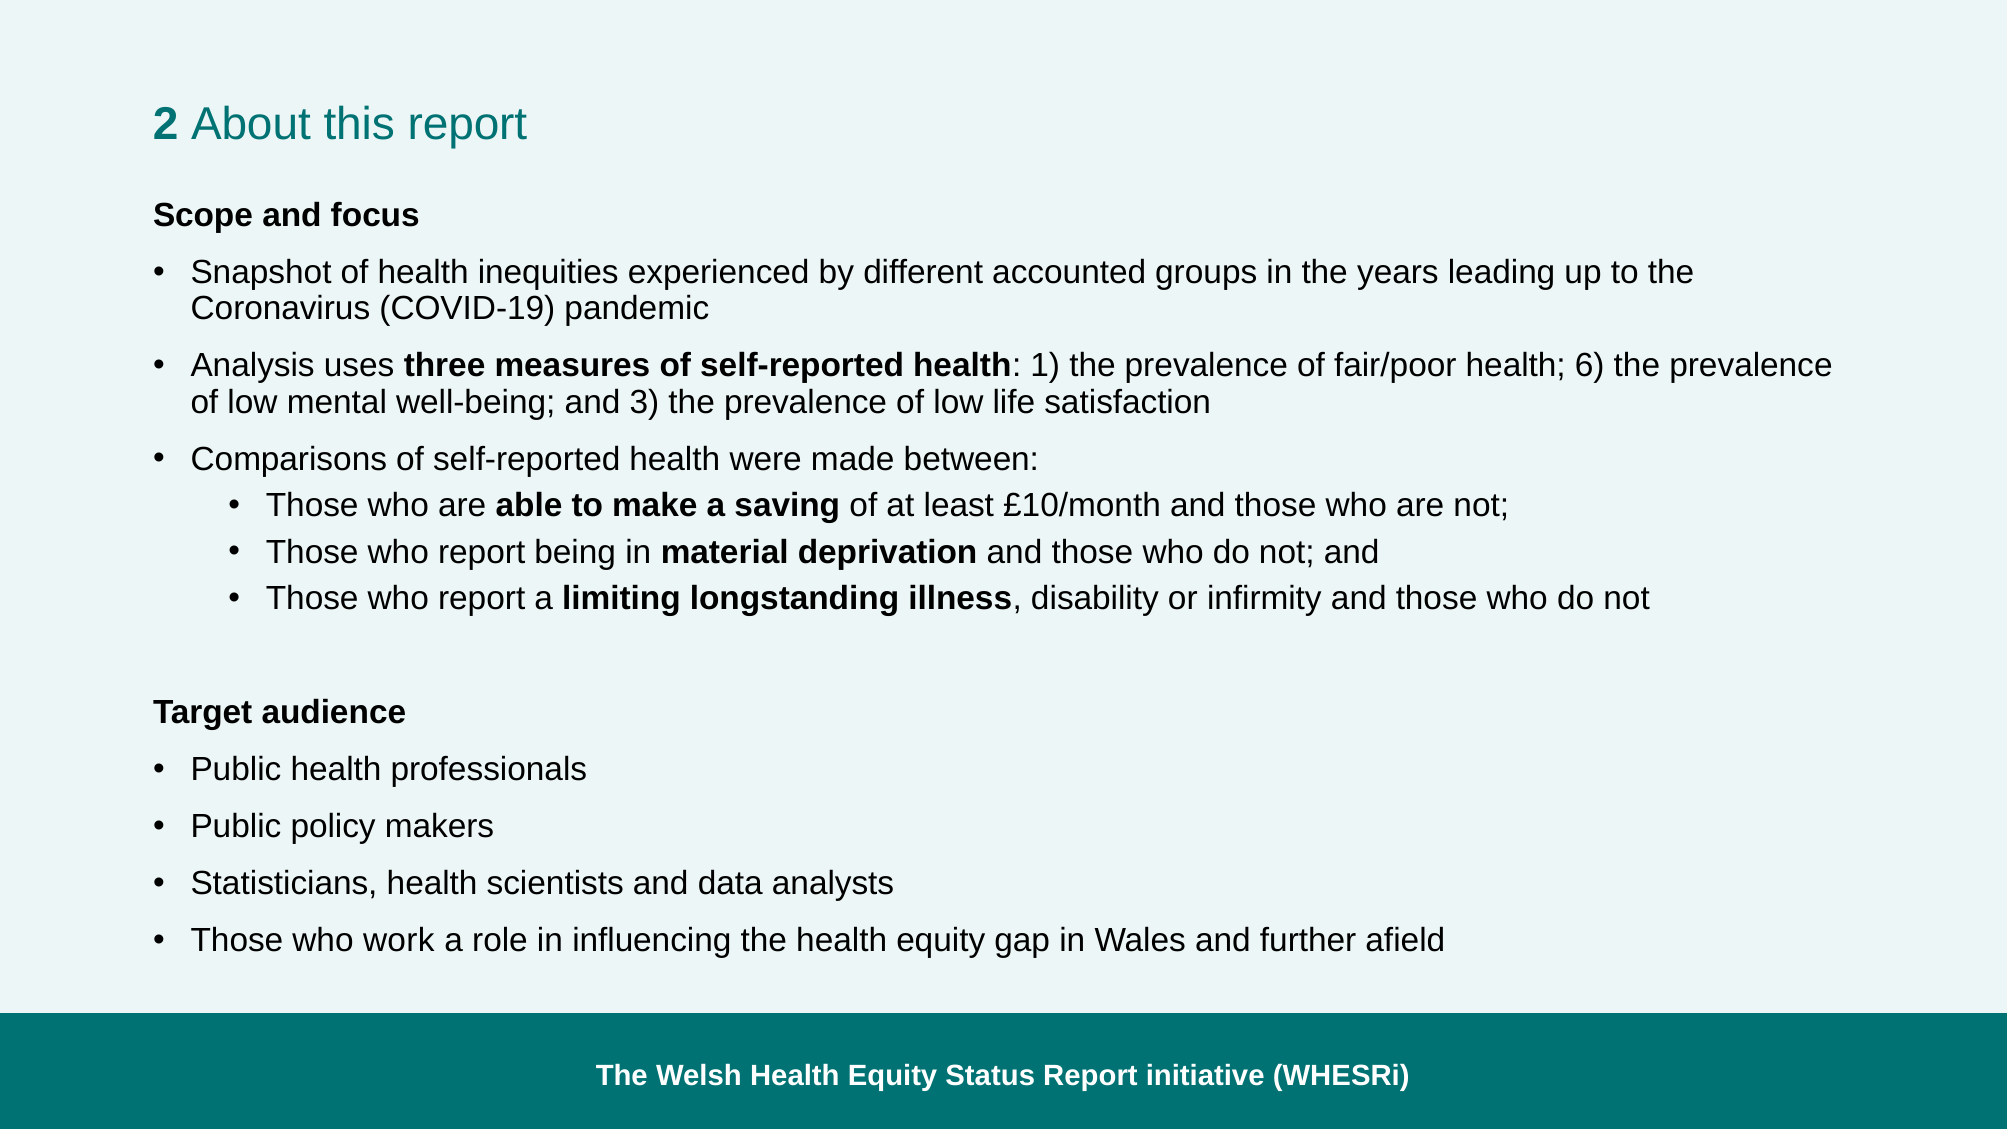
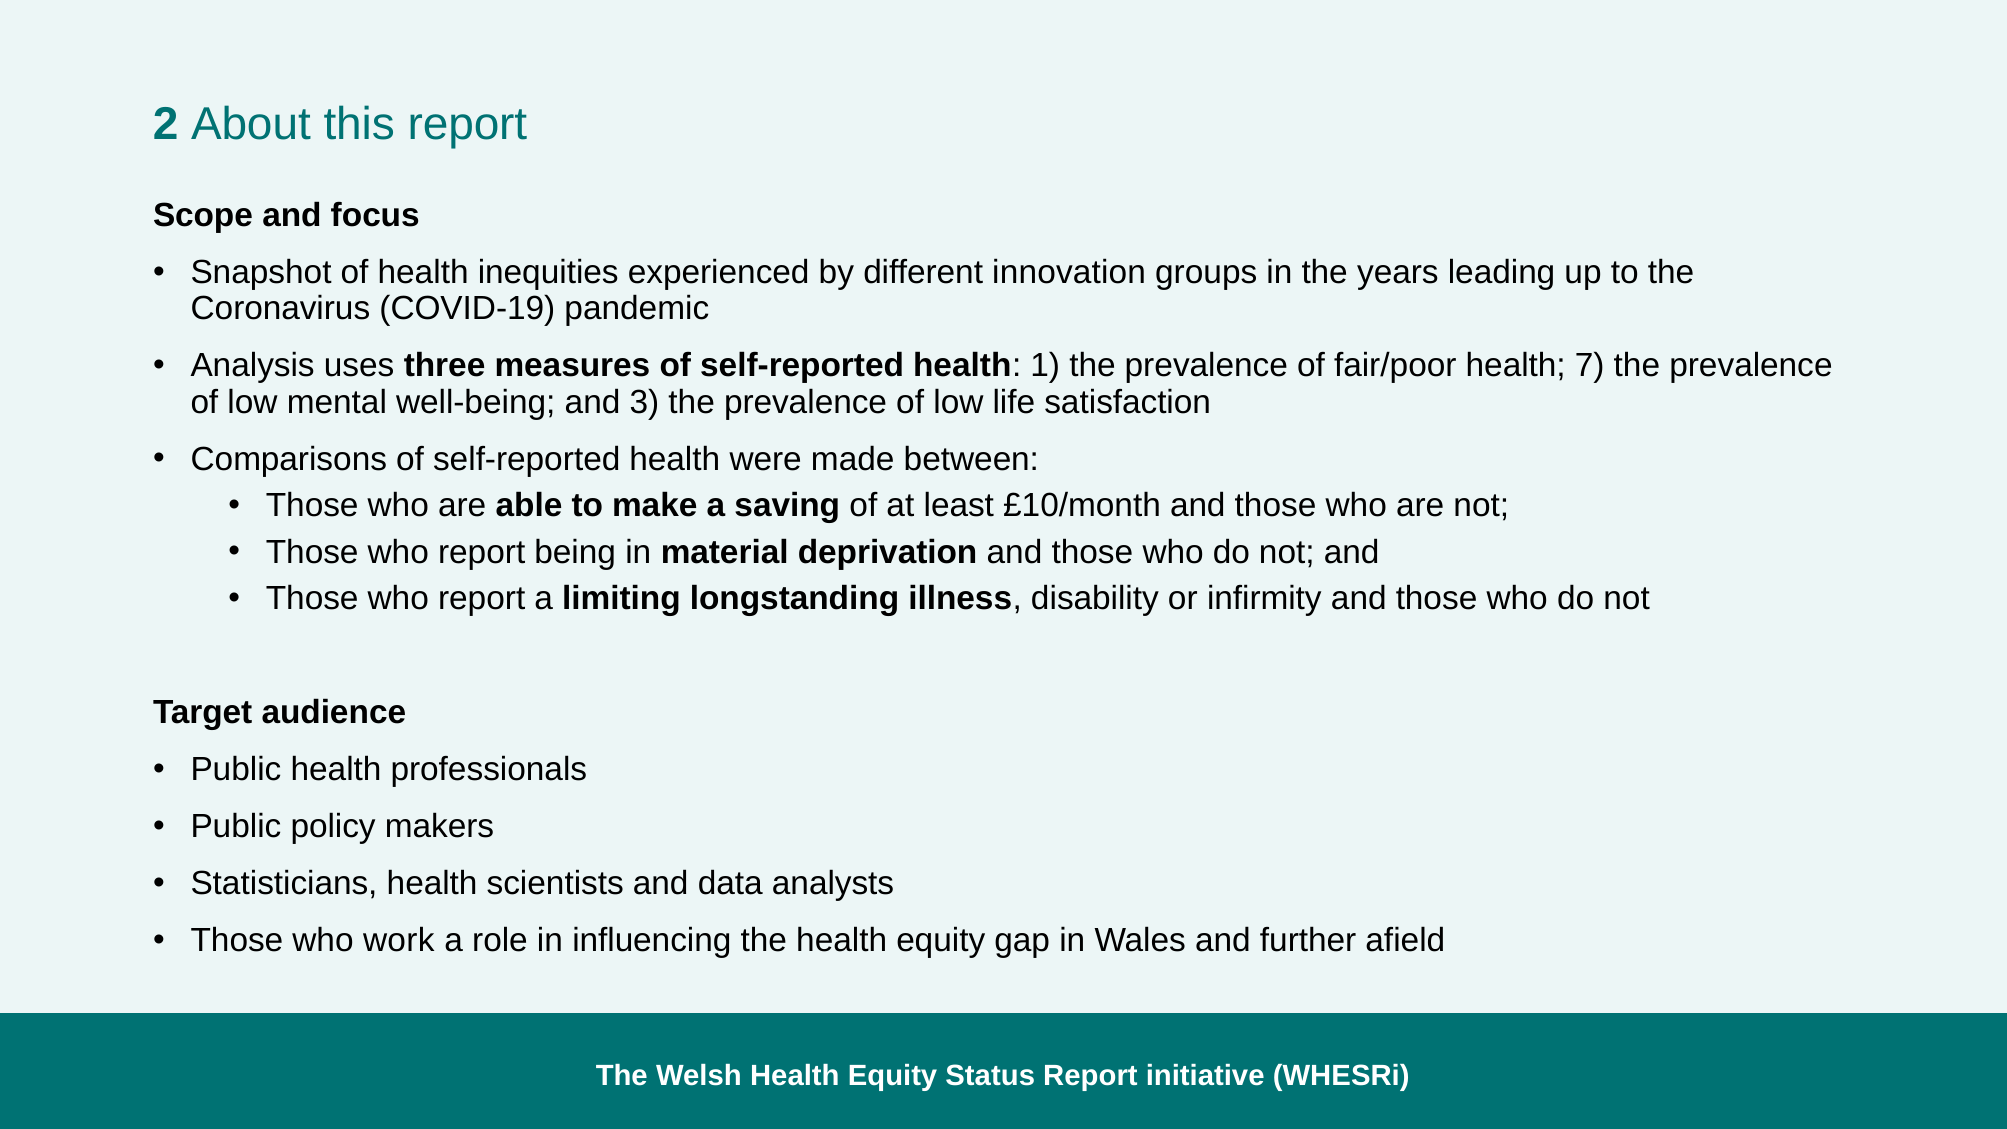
accounted: accounted -> innovation (1069, 273)
6: 6 -> 7 (1590, 366)
